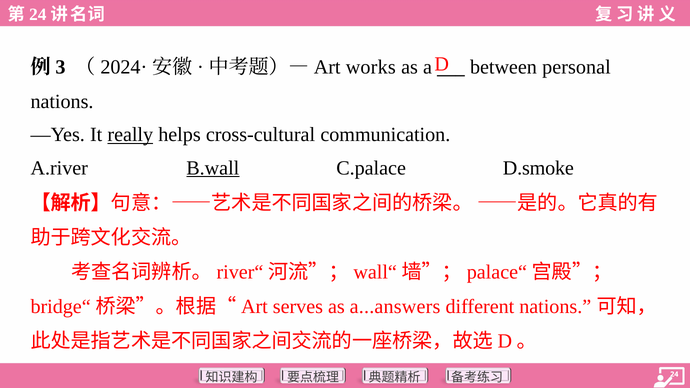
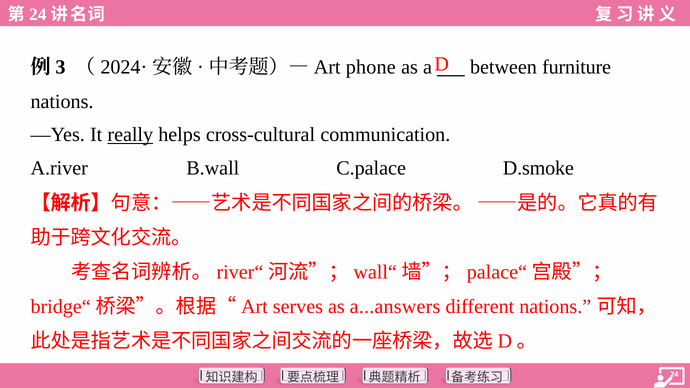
works: works -> phone (371, 67)
personal: personal -> furniture (577, 67)
B.wall underline: present -> none (213, 168)
